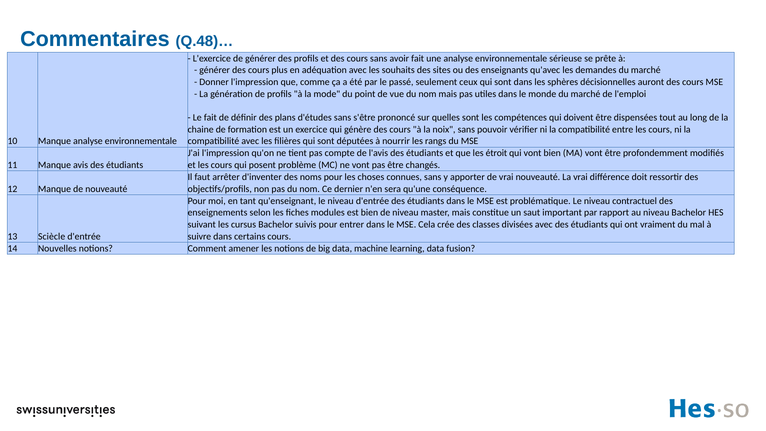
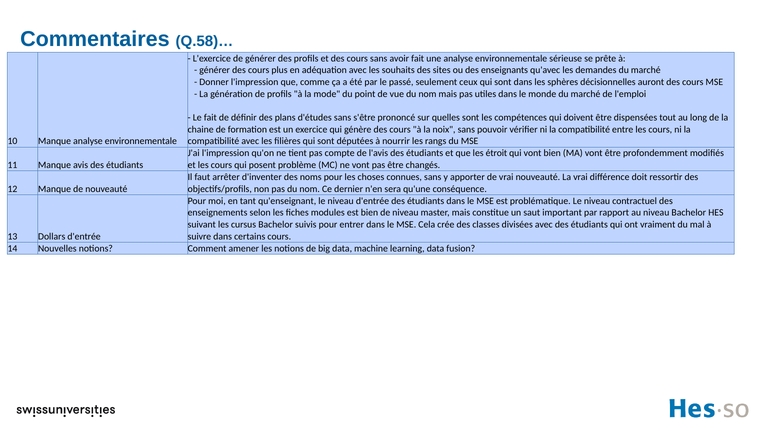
Q.48)…: Q.48)… -> Q.58)… (204, 41)
Sciècle: Sciècle -> Dollars (52, 236)
